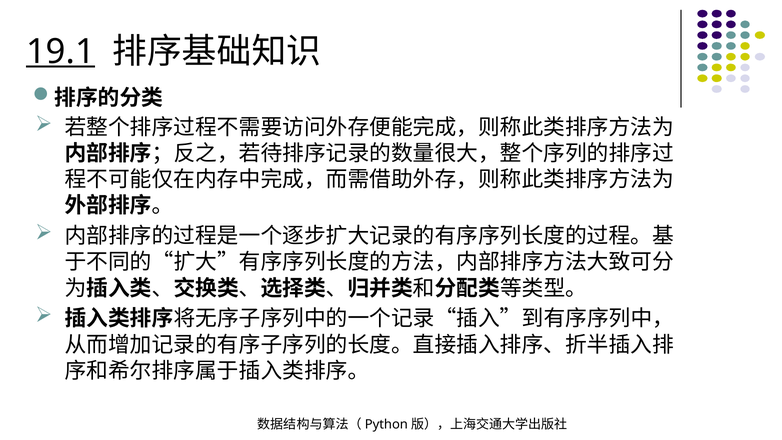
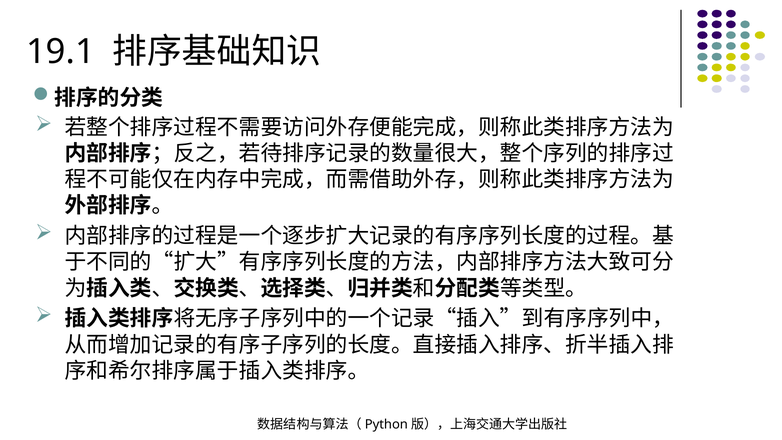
19.1 underline: present -> none (60, 52)
